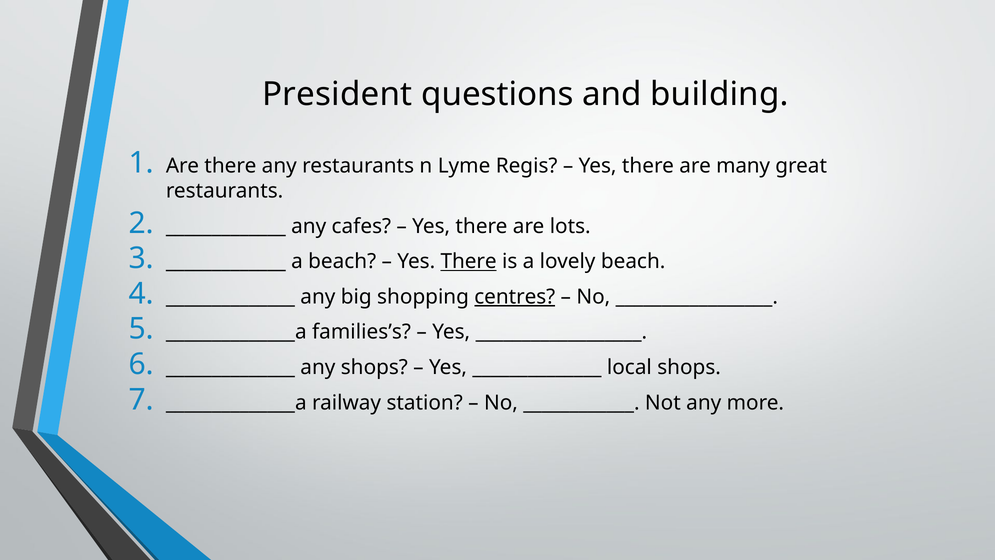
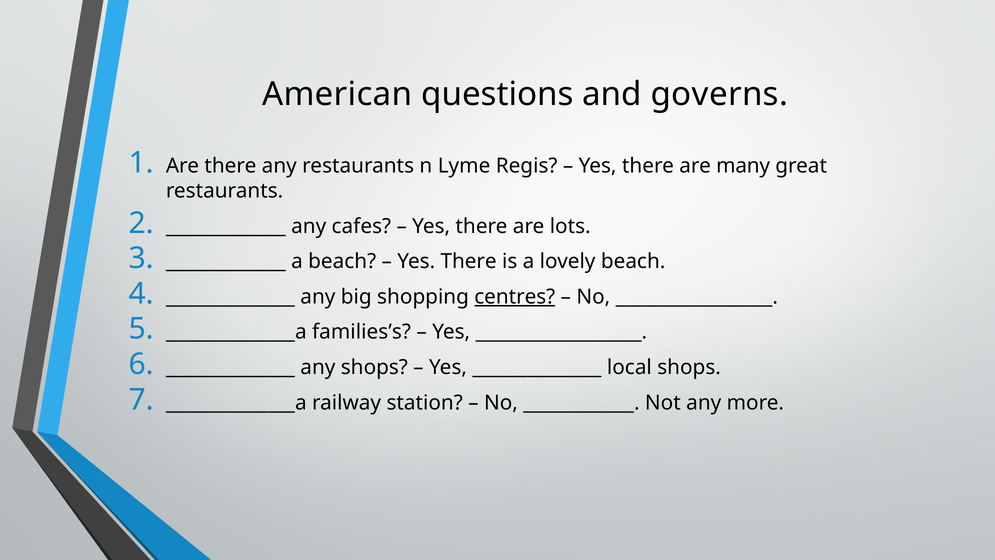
President: President -> American (337, 94)
building: building -> governs (719, 94)
There underline: present -> none (469, 261)
